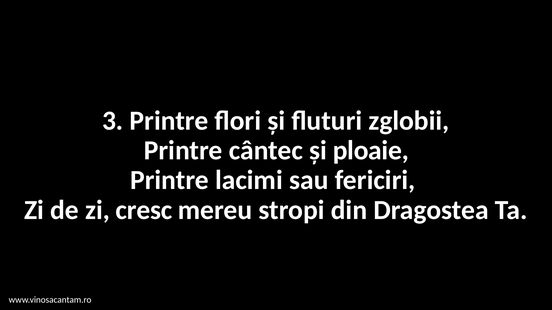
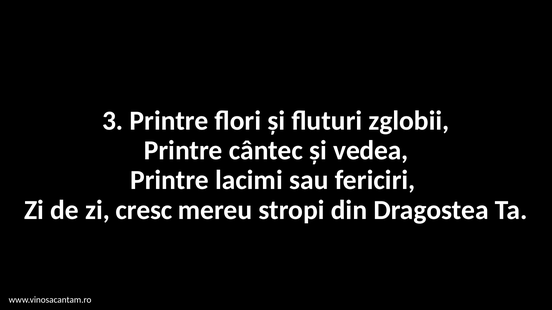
ploaie: ploaie -> vedea (371, 151)
